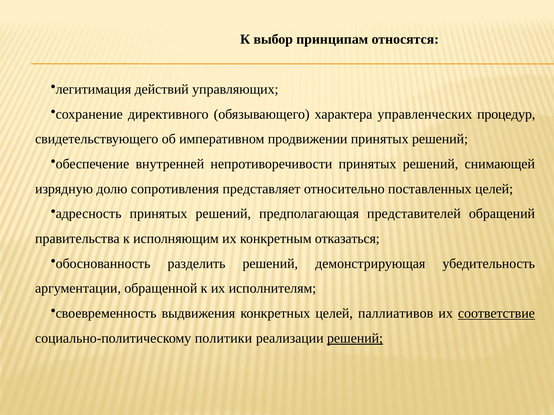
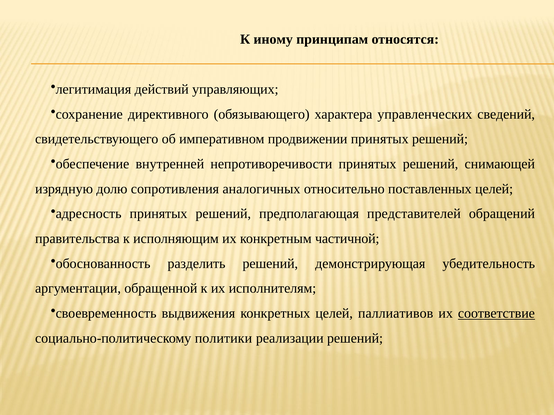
выбор: выбор -> иному (273, 39)
процедур: процедур -> сведений (506, 114)
представляет: представляет -> аналогичных (261, 189)
отказаться: отказаться -> частичной (347, 239)
решений underline: present -> none (355, 339)
